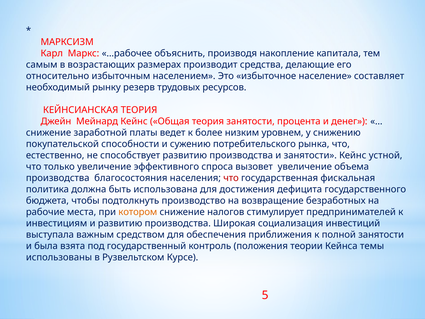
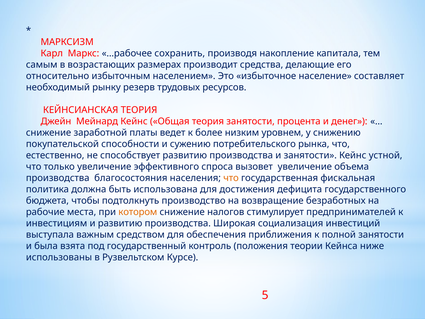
объяснить: объяснить -> сохранить (180, 53)
что colour: red -> orange (231, 178)
темы: темы -> ниже (372, 246)
